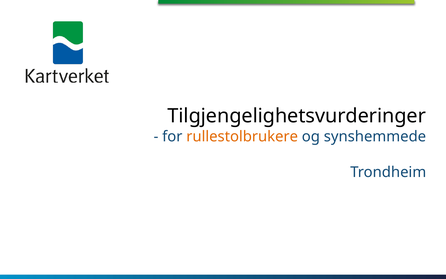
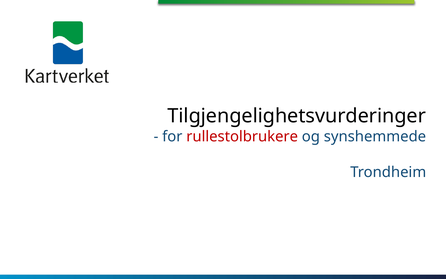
rullestolbrukere colour: orange -> red (242, 136)
